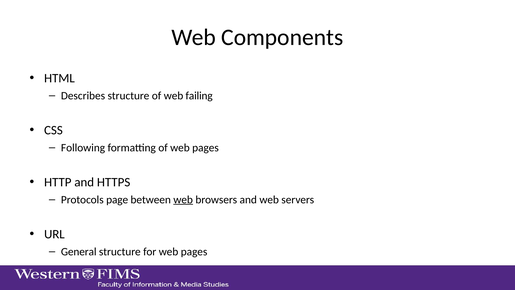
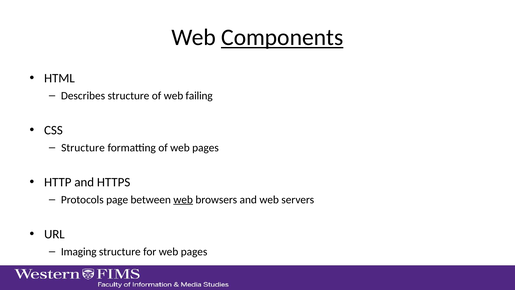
Components underline: none -> present (282, 37)
Following: Following -> Structure (83, 147)
General: General -> Imaging (79, 251)
